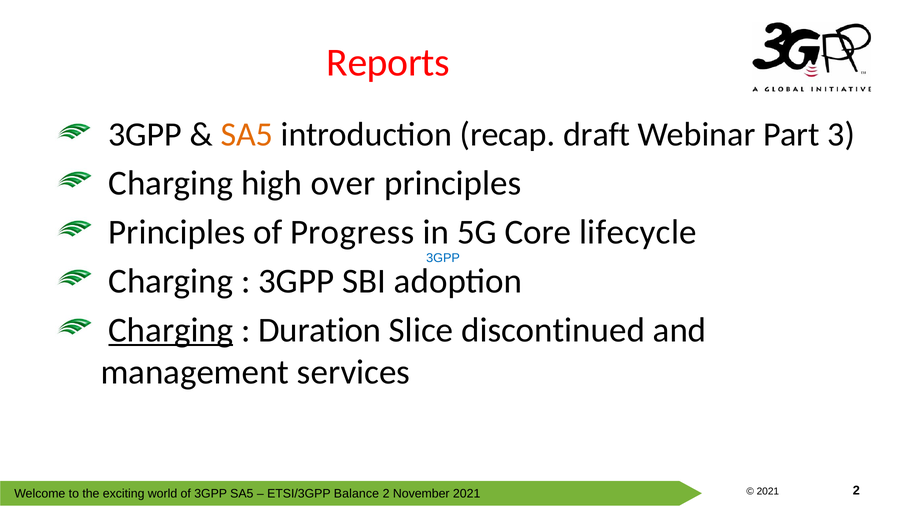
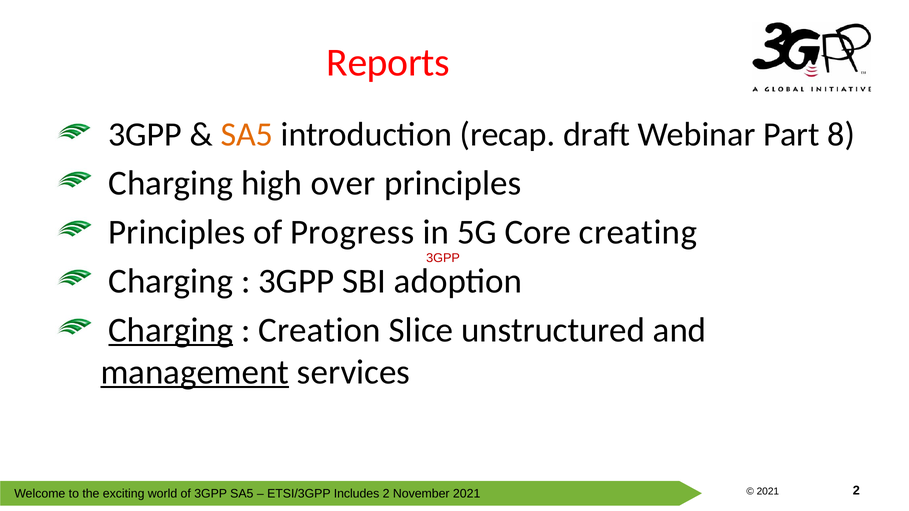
3: 3 -> 8 (841, 135)
lifecycle: lifecycle -> creating (638, 232)
3GPP colour: blue -> red (443, 258)
Duration: Duration -> Creation (320, 330)
discontinued: discontinued -> unstructured (553, 330)
management underline: none -> present (195, 372)
Balance: Balance -> Includes (357, 494)
